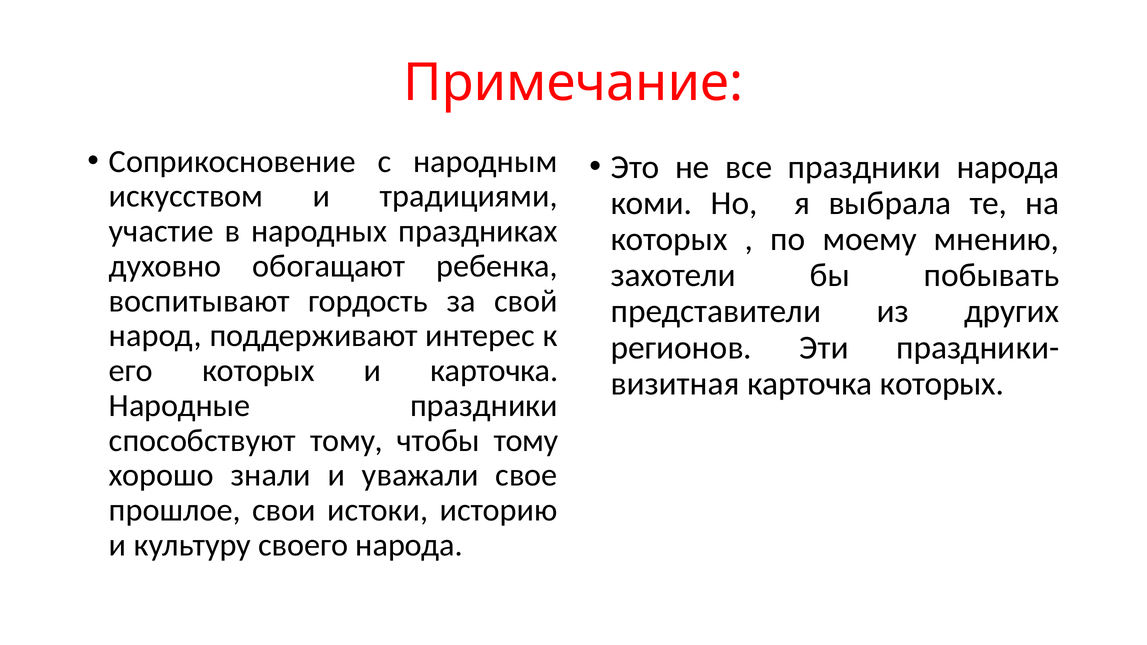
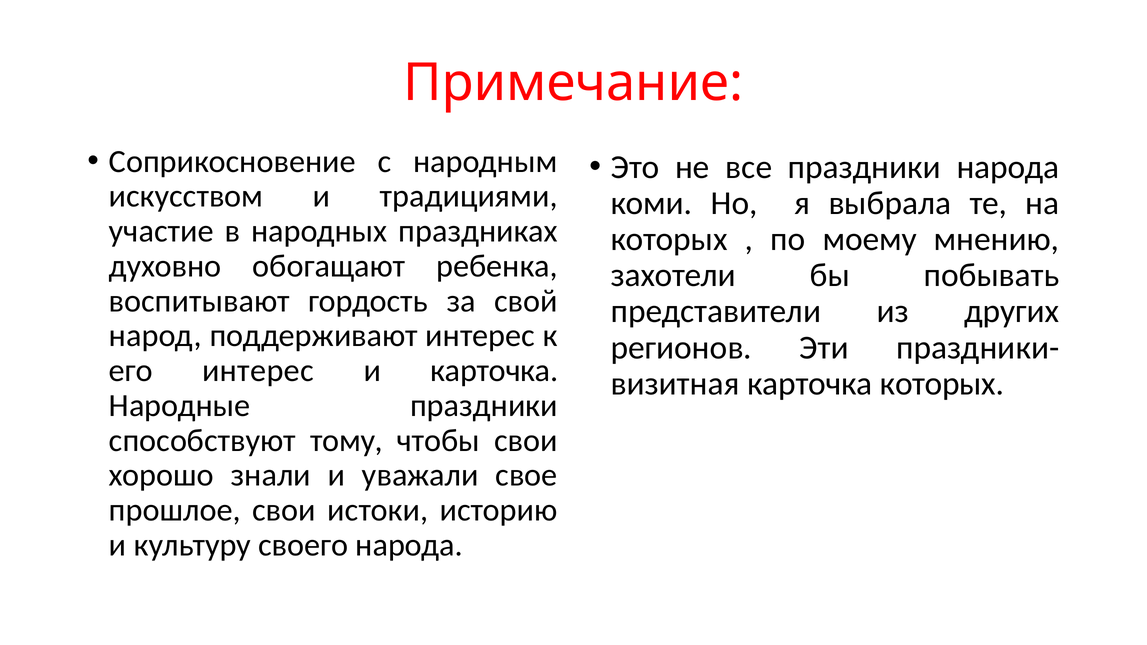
его которых: которых -> интерес (258, 371)
чтобы тому: тому -> свои (526, 441)
